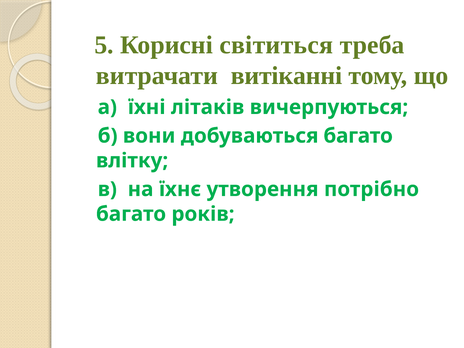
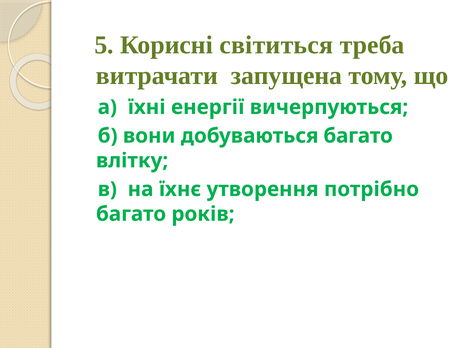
витіканні: витіканні -> запущена (286, 76)
літаків: літаків -> енергії (208, 107)
